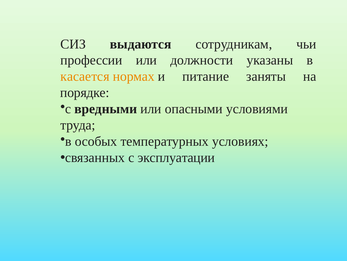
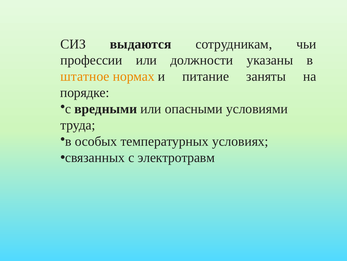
касается: касается -> штатное (85, 76)
эксплуатации: эксплуатации -> электротравм (176, 157)
